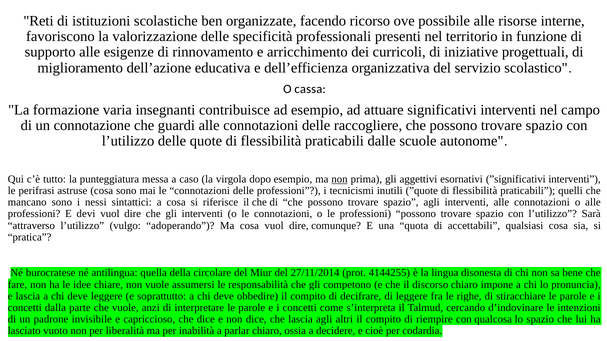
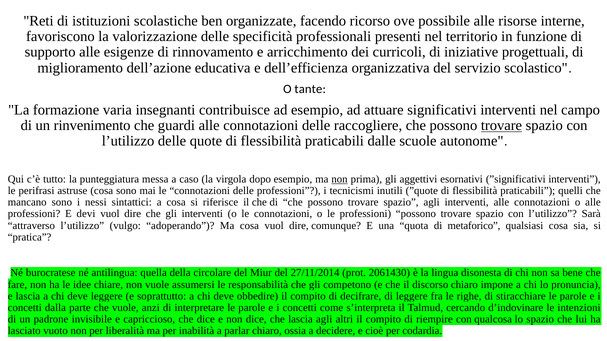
cassa: cassa -> tante (310, 89)
connotazione: connotazione -> rinvenimento (92, 126)
trovare underline: none -> present (501, 126)
accettabili: accettabili -> metaforico (474, 226)
4144255: 4144255 -> 2061430 (389, 273)
